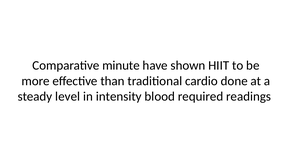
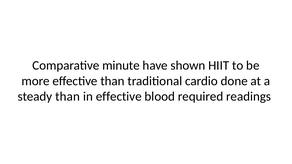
steady level: level -> than (68, 97)
in intensity: intensity -> effective (119, 97)
